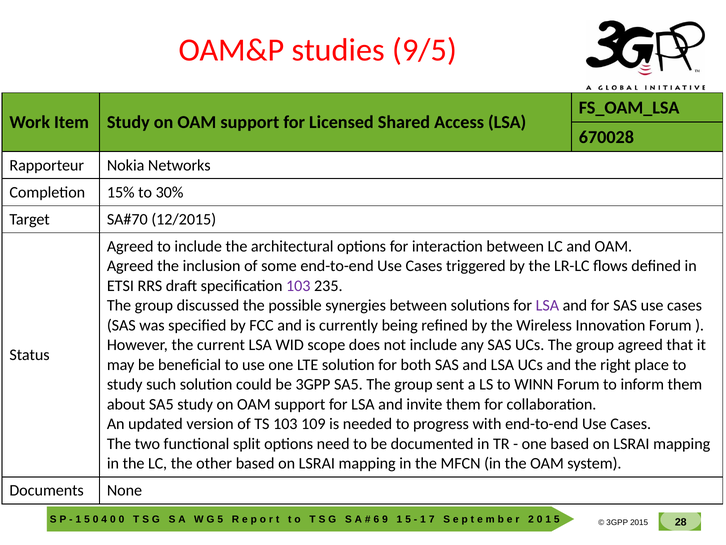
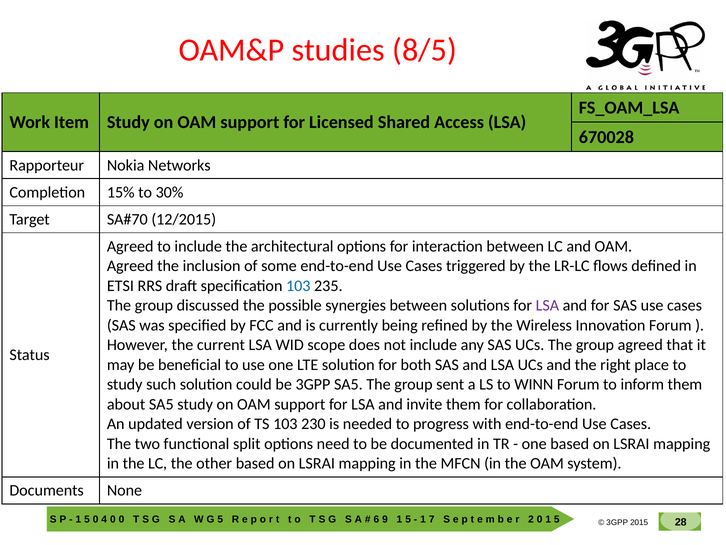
9/5: 9/5 -> 8/5 (425, 50)
103 colour: purple -> blue (298, 286)
109: 109 -> 230 (313, 424)
